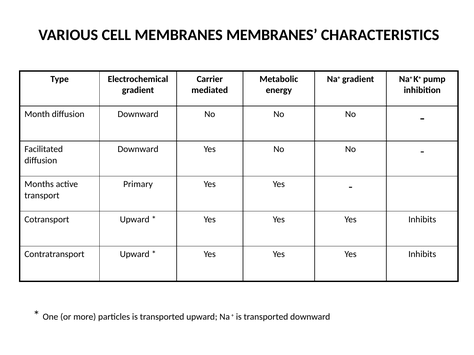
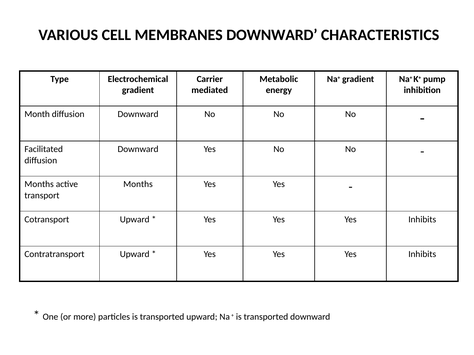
MEMBRANES MEMBRANES: MEMBRANES -> DOWNWARD (272, 35)
Primary: Primary -> Months (138, 184)
